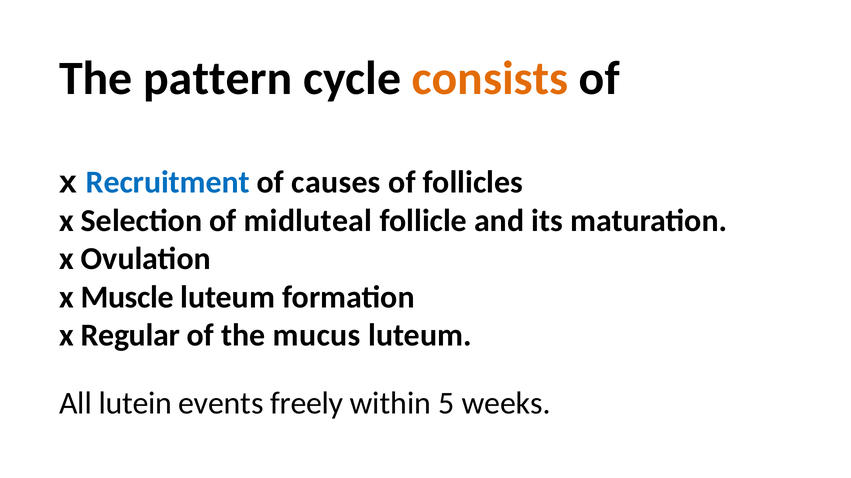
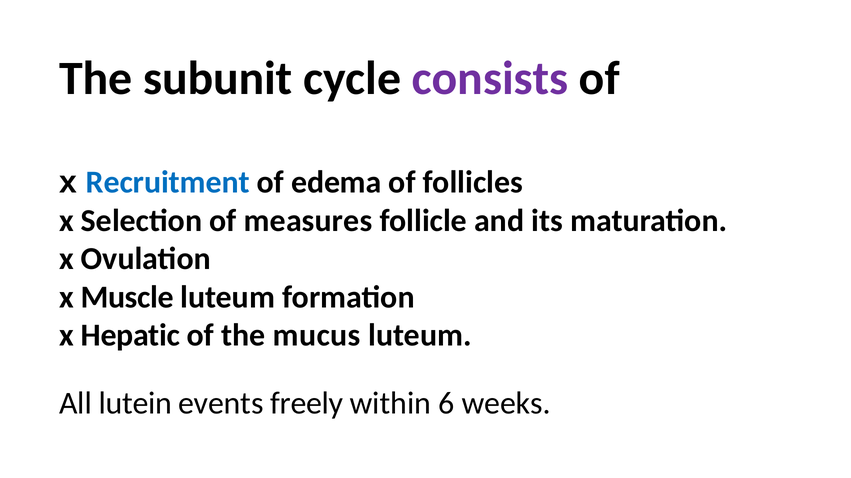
pattern: pattern -> subunit (218, 78)
consists colour: orange -> purple (490, 78)
causes: causes -> edema (336, 183)
midluteal: midluteal -> measures (308, 221)
Regular: Regular -> Hepatic (130, 336)
5: 5 -> 6 (446, 404)
